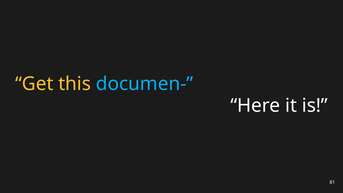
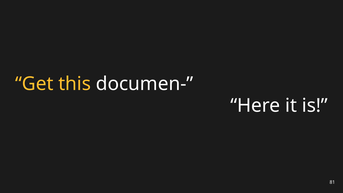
documen- colour: light blue -> white (145, 84)
